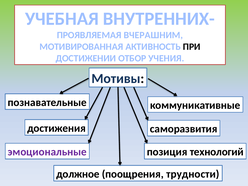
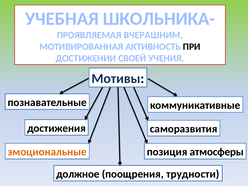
ВНУТРЕННИХ-: ВНУТРЕННИХ- -> ШКОЛЬНИКА- (159, 19)
ОТБОР: ОТБОР -> СВОЕЙ (132, 58)
технологий: технологий -> атмосферы (217, 152)
эмоциональные colour: purple -> orange (47, 152)
